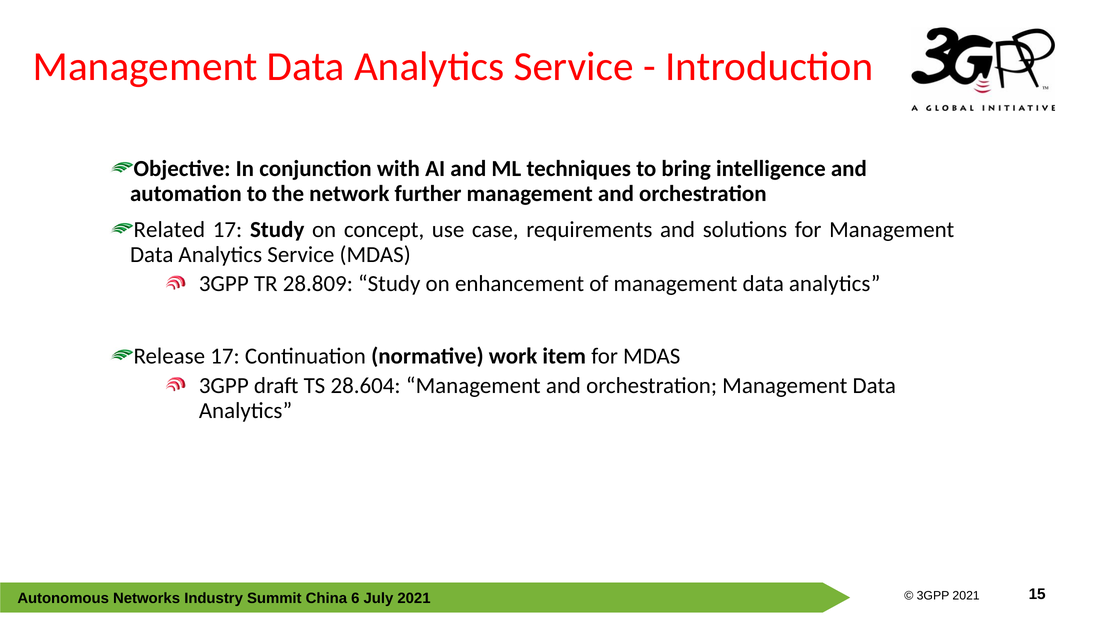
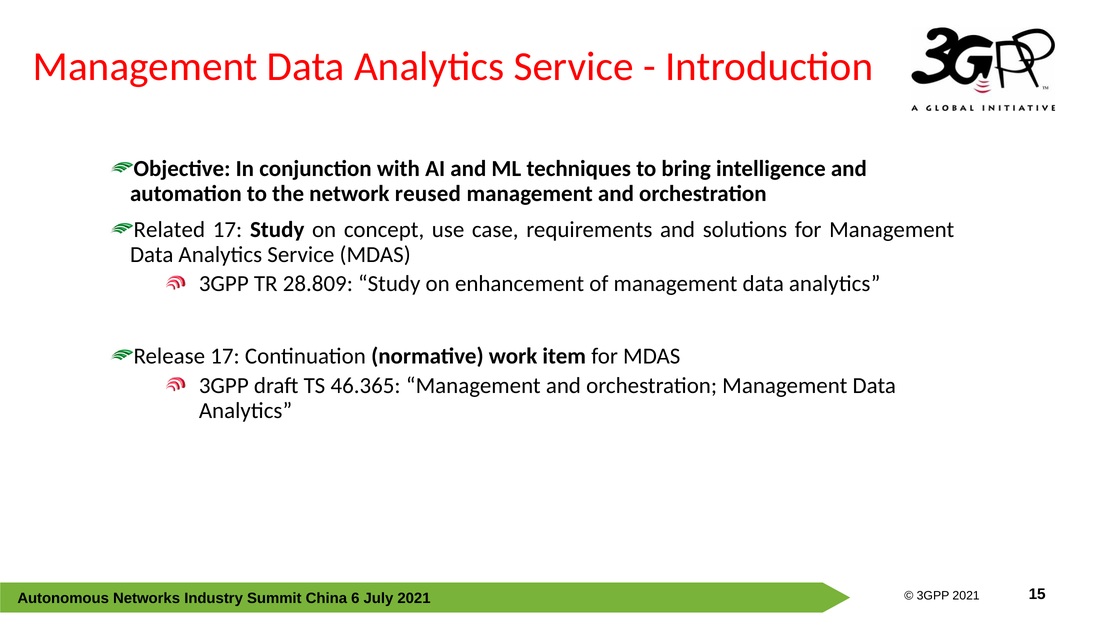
further: further -> reused (428, 194)
28.604: 28.604 -> 46.365 (366, 386)
